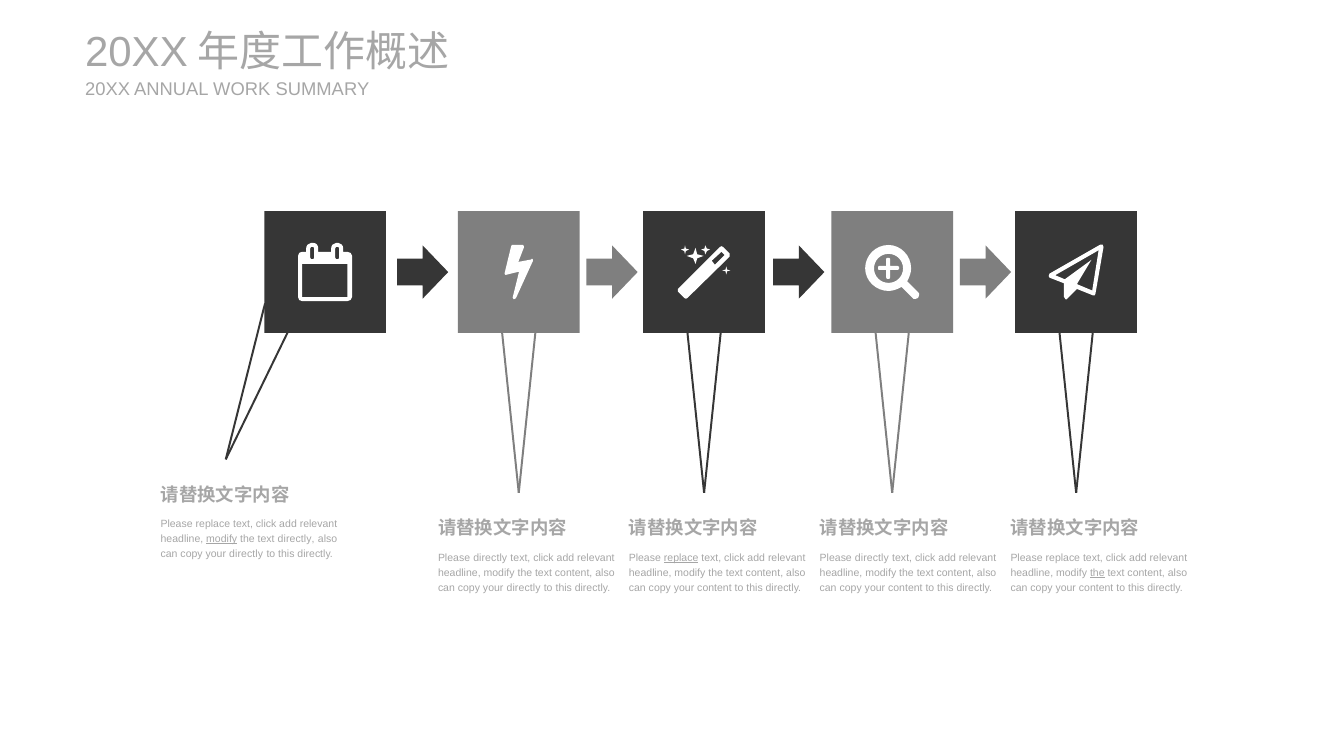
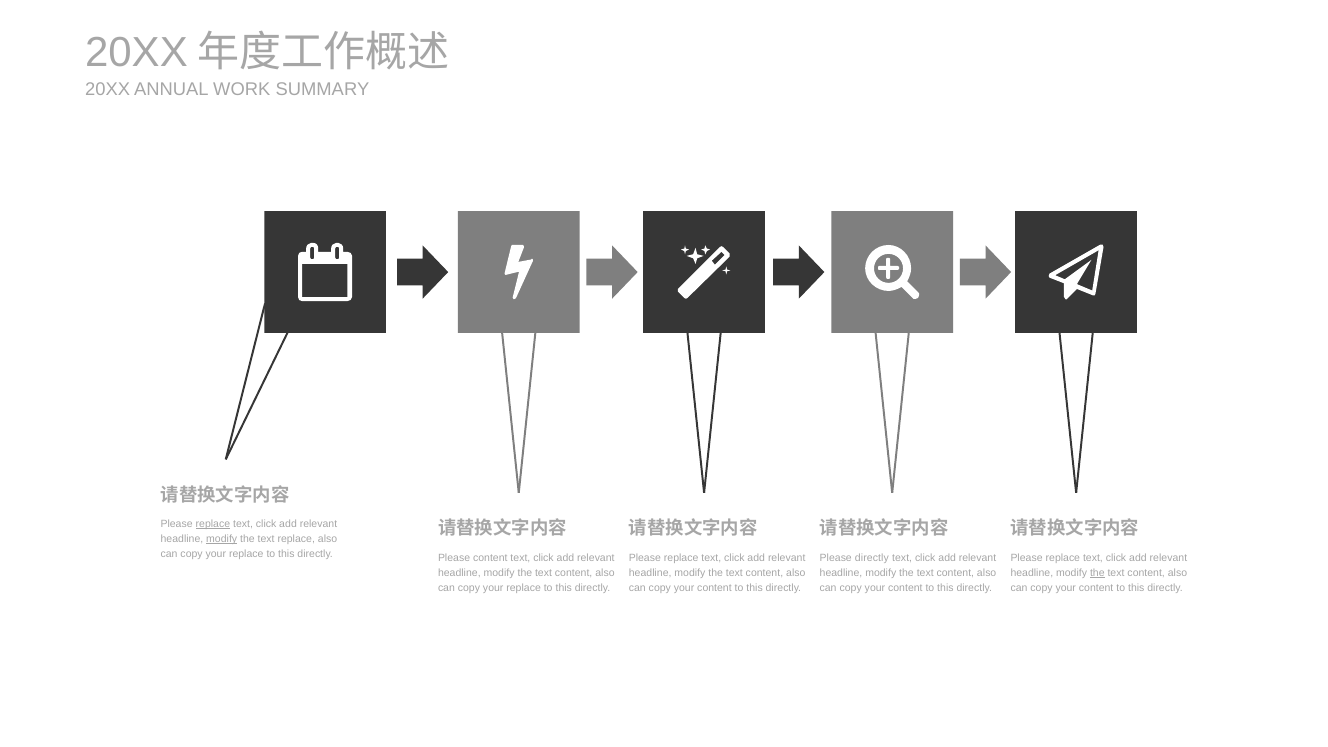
replace underline: none -> present (213, 524)
text directly: directly -> replace (296, 539)
directly: directly -> replace (246, 554)
directly: directly -> content (490, 558)
replace underline: present -> none (681, 558)
directly: directly -> replace (524, 588)
